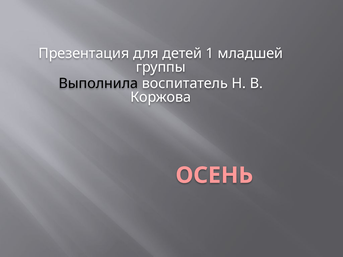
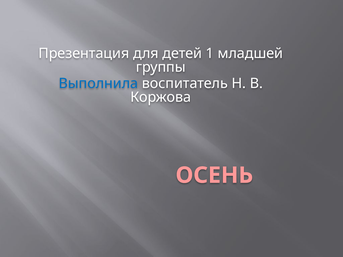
Выполнила colour: black -> blue (98, 83)
